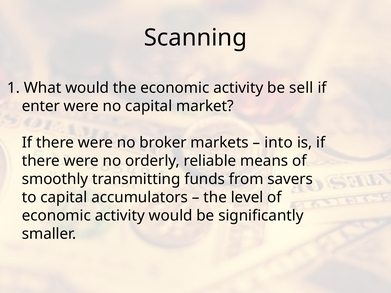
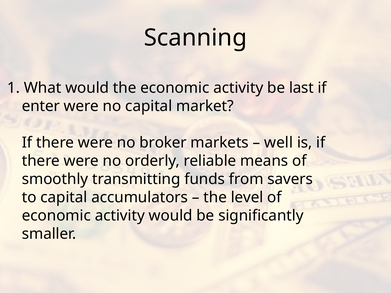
sell: sell -> last (301, 88)
into: into -> well (279, 143)
